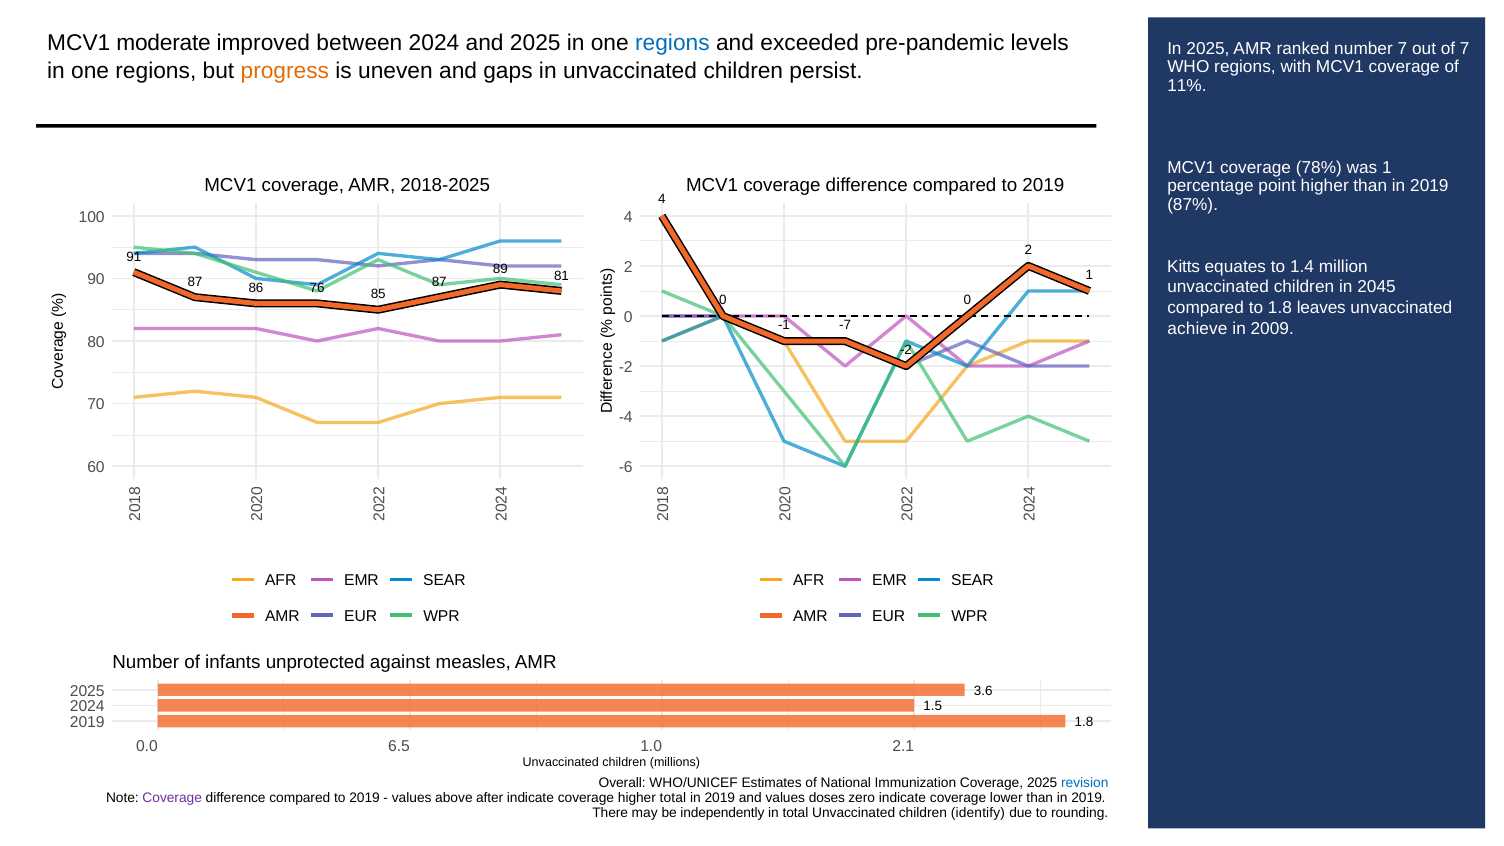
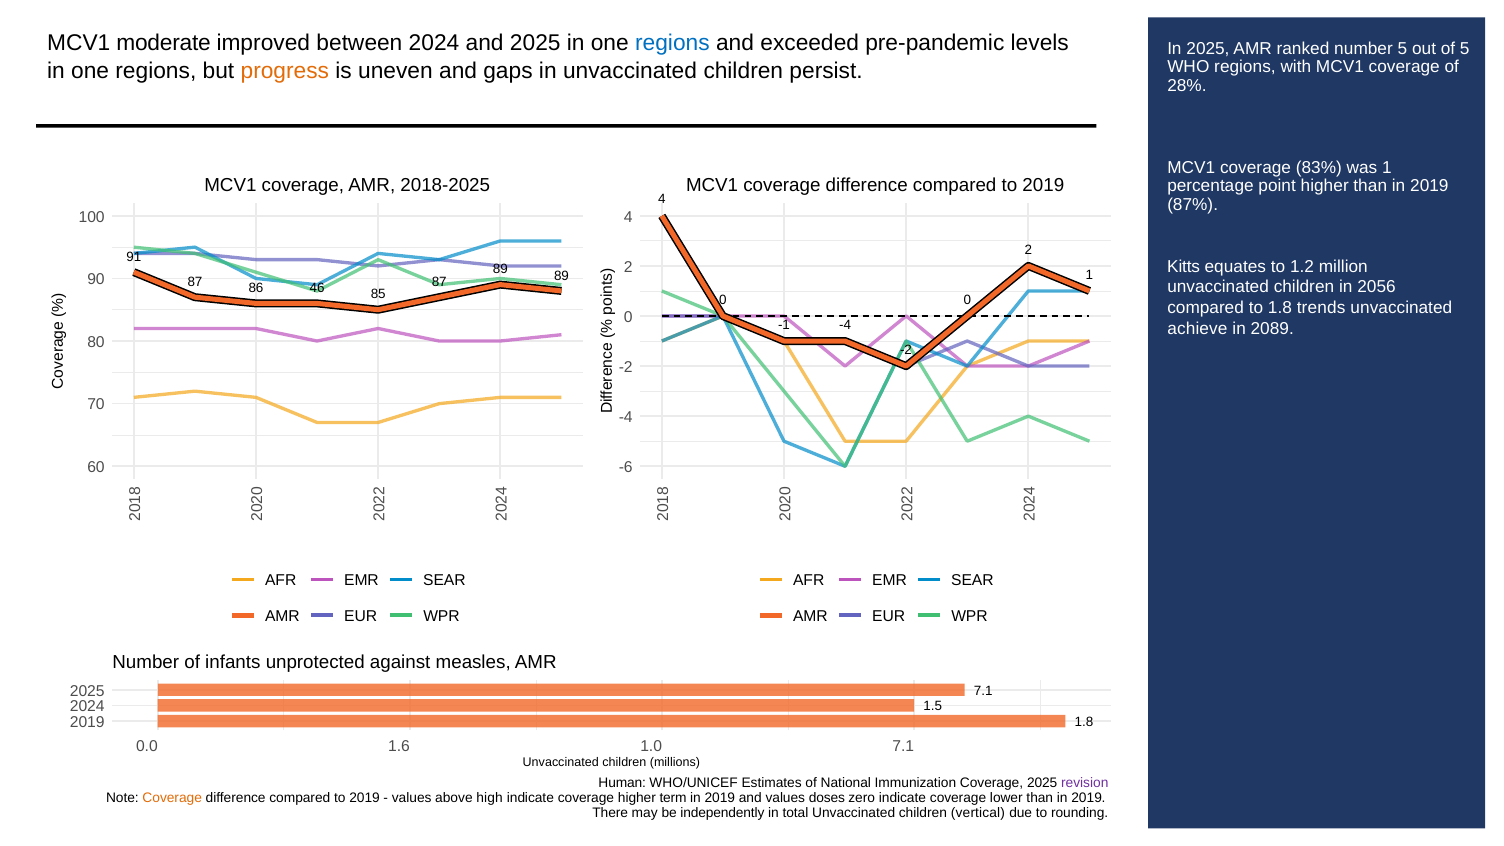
number 7: 7 -> 5 (1402, 49)
of 7: 7 -> 5 (1465, 49)
11%: 11% -> 28% (1187, 86)
78%: 78% -> 83% (1319, 167)
1.4: 1.4 -> 1.2 (1302, 266)
89 81: 81 -> 89 (562, 276)
76: 76 -> 46 (317, 288)
2045: 2045 -> 2056 (1377, 287)
leaves: leaves -> trends (1321, 308)
-1 -7: -7 -> -4 (845, 325)
2009: 2009 -> 2089 (1272, 328)
3.6: 3.6 -> 7.1 (983, 691)
6.5: 6.5 -> 1.6 (399, 747)
1.0 2.1: 2.1 -> 7.1 (903, 747)
Overall: Overall -> Human (622, 783)
revision colour: blue -> purple (1085, 783)
Coverage colour: purple -> orange (172, 798)
after: after -> high (490, 798)
higher total: total -> term (673, 798)
identify: identify -> vertical (978, 813)
